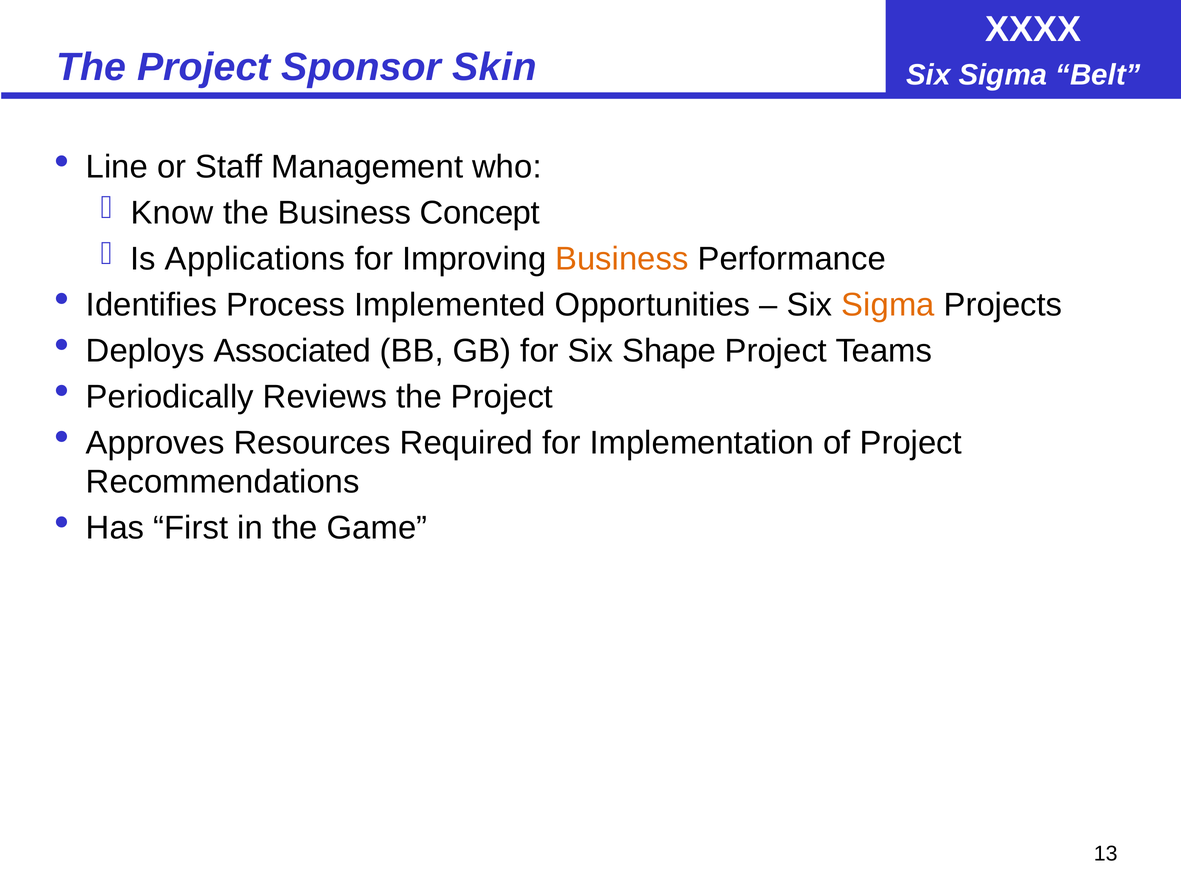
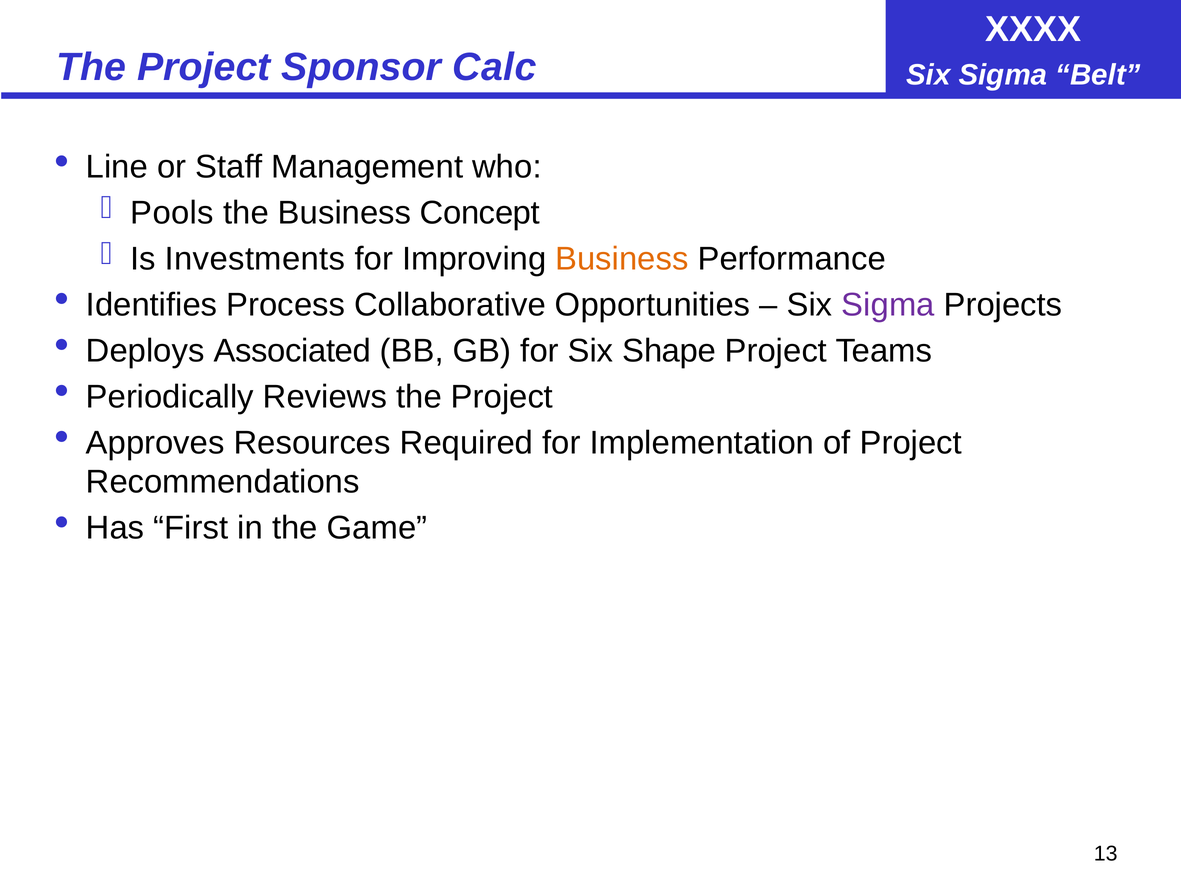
Skin: Skin -> Calc (494, 67)
Know: Know -> Pools (172, 213)
Applications: Applications -> Investments (255, 259)
Implemented: Implemented -> Collaborative (450, 305)
Sigma colour: orange -> purple (888, 305)
